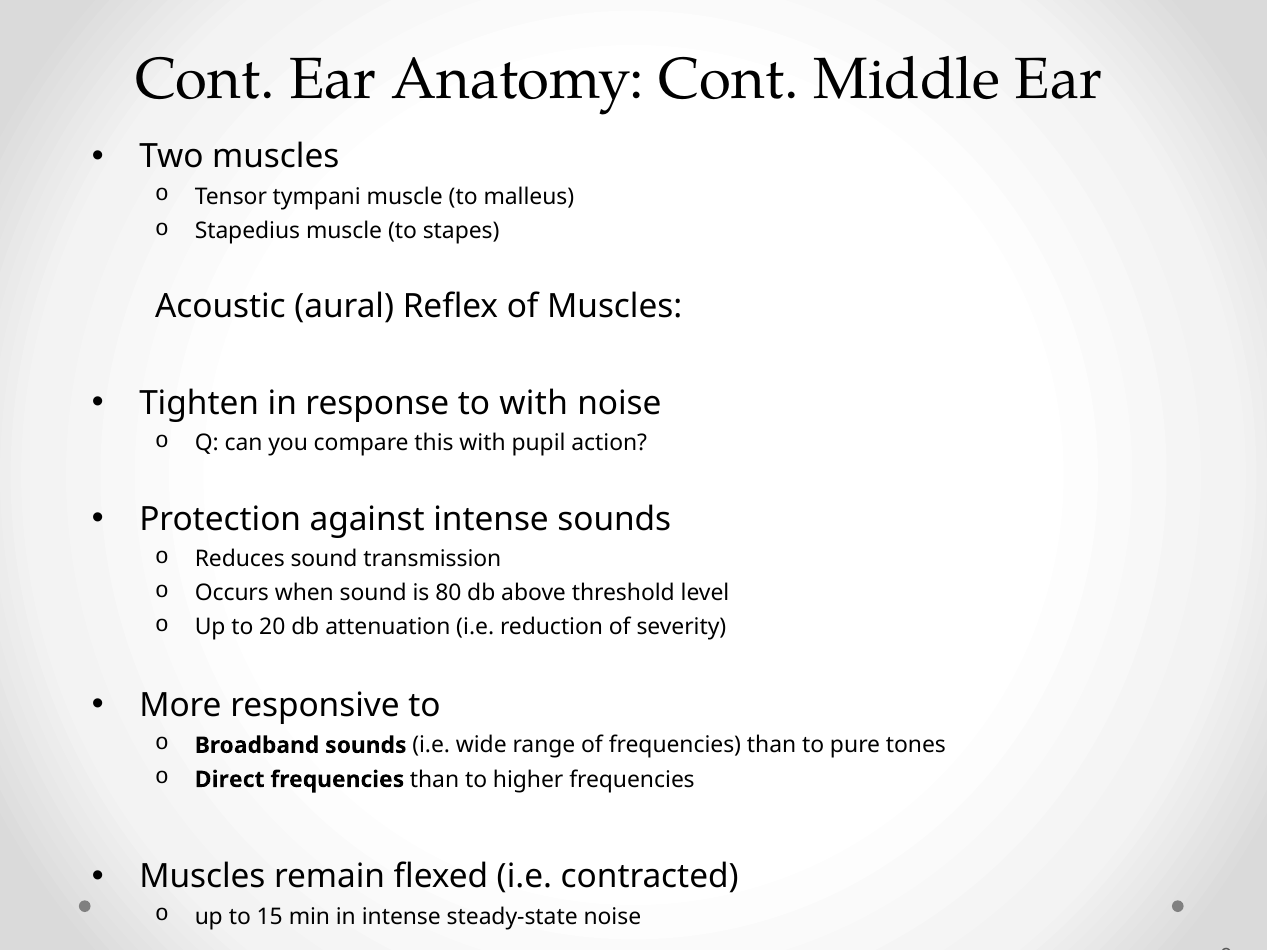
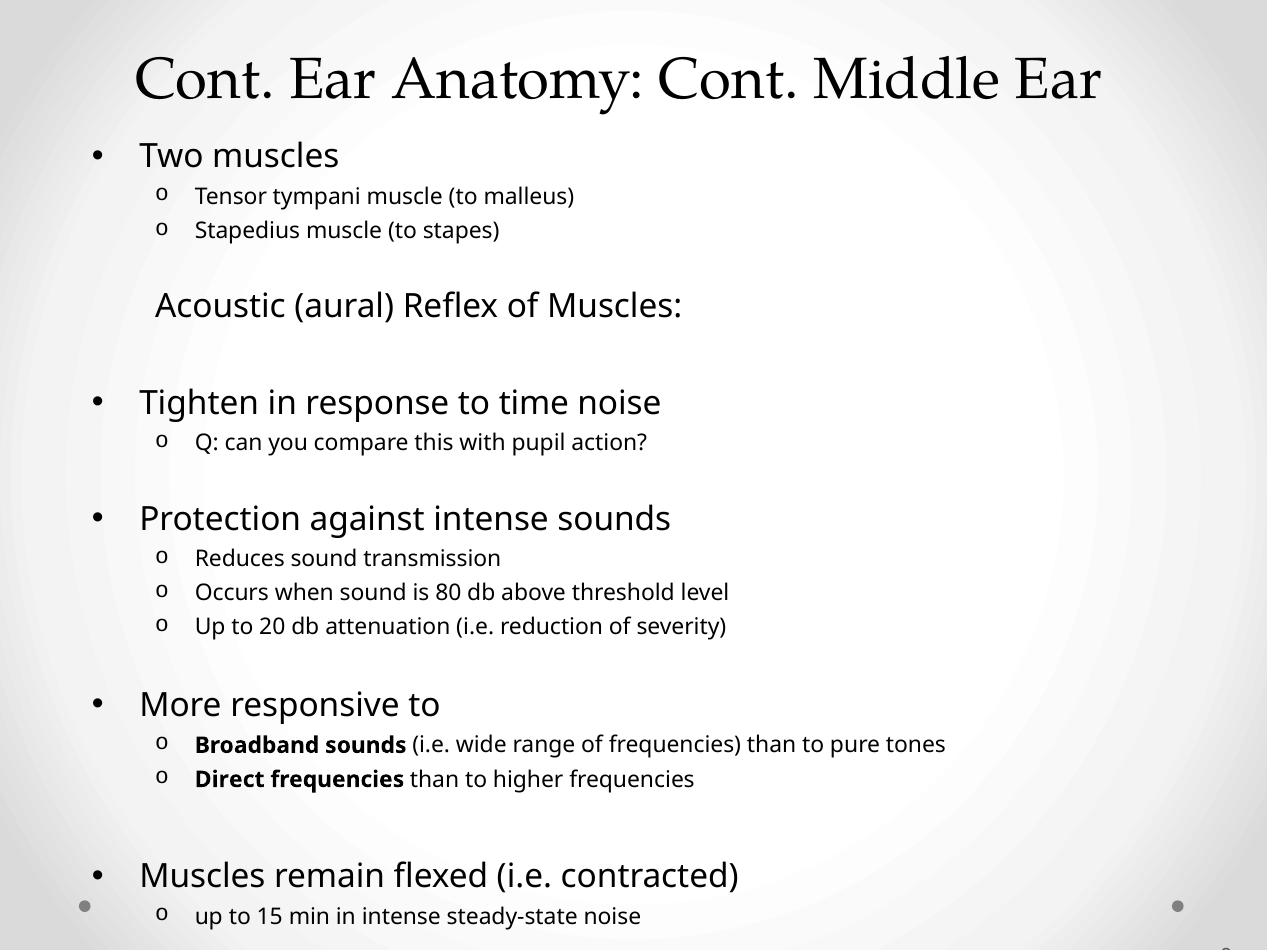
to with: with -> time (534, 404)
